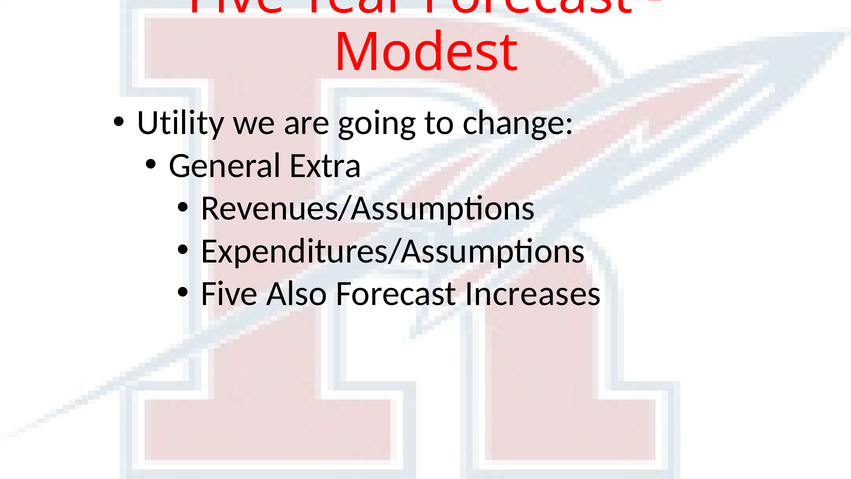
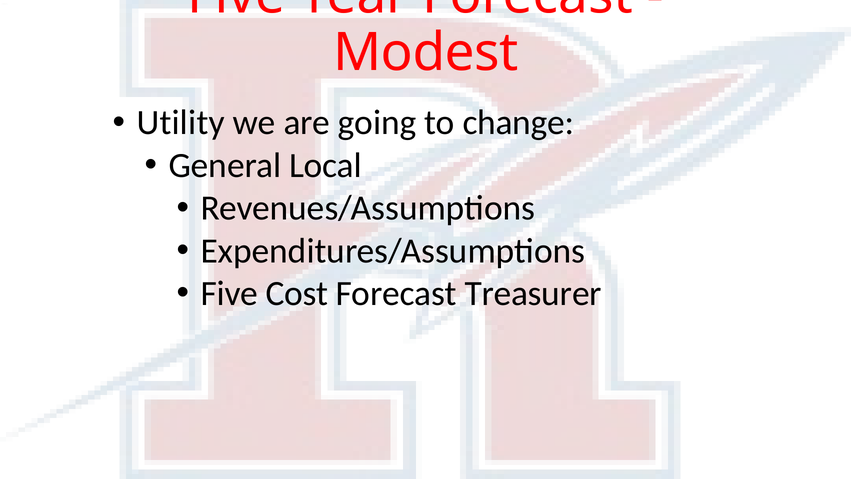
Extra: Extra -> Local (326, 165)
Also: Also -> Cost (297, 293)
Increases: Increases -> Treasurer (533, 293)
